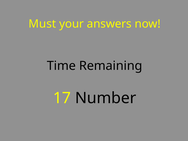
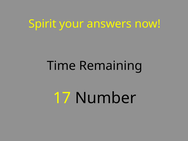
Must: Must -> Spirit (42, 24)
